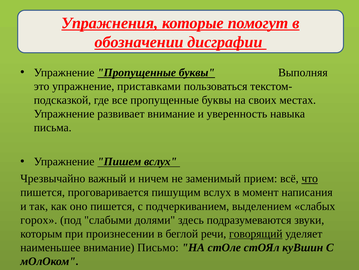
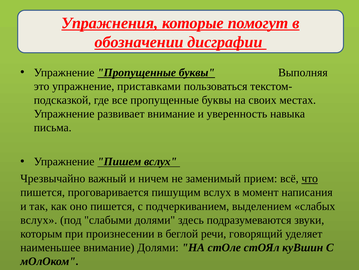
горох: горох -> вслух (39, 219)
говорящий underline: present -> none (256, 233)
внимание Письмо: Письмо -> Долями (158, 247)
